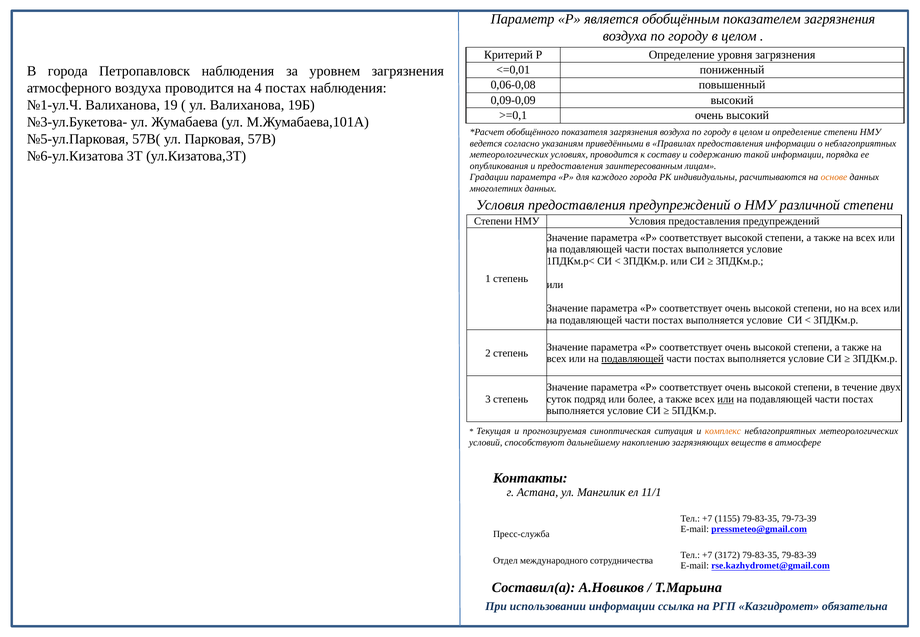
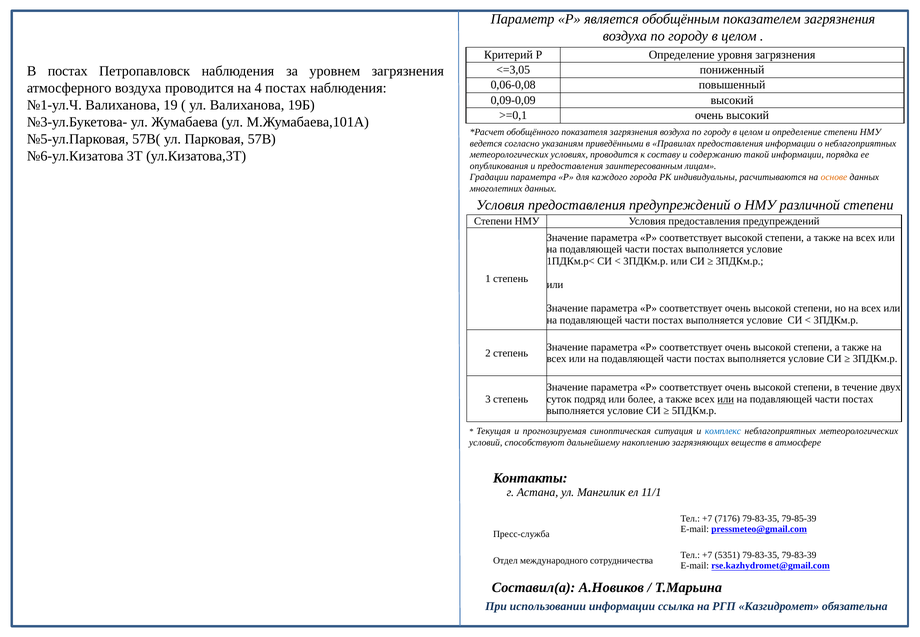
<=0,01: <=0,01 -> <=3,05 (513, 70)
В города: города -> постах (68, 71)
подавляющей underline: present -> none (633, 359)
комплекс colour: orange -> blue (723, 431)
1155: 1155 -> 7176 (727, 519)
79-73-39: 79-73-39 -> 79-85-39 (799, 519)
3172: 3172 -> 5351 (727, 555)
